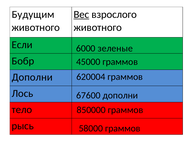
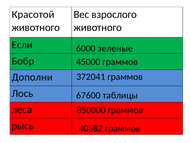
Будущим: Будущим -> Красотой (33, 14)
Вес underline: present -> none (81, 14)
620004: 620004 -> 372041 (91, 77)
67600 дополни: дополни -> таблицы (120, 95)
тело: тело -> леса (22, 110)
58000: 58000 -> 40582 (91, 129)
